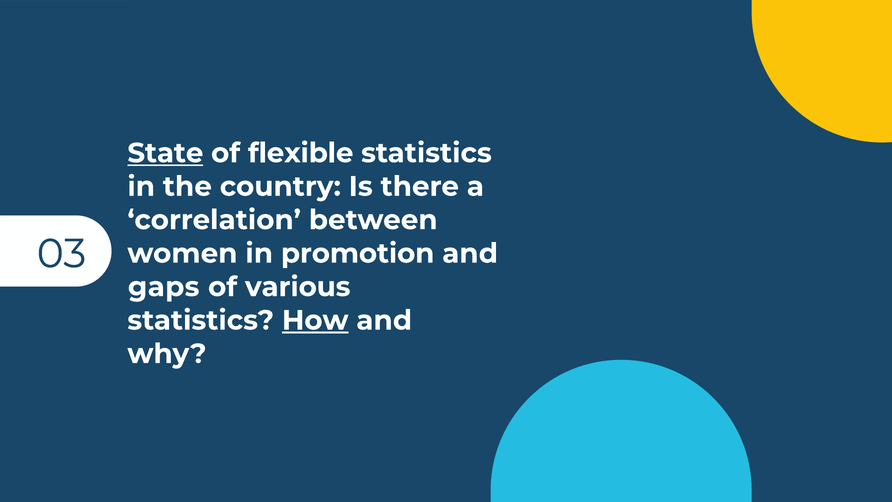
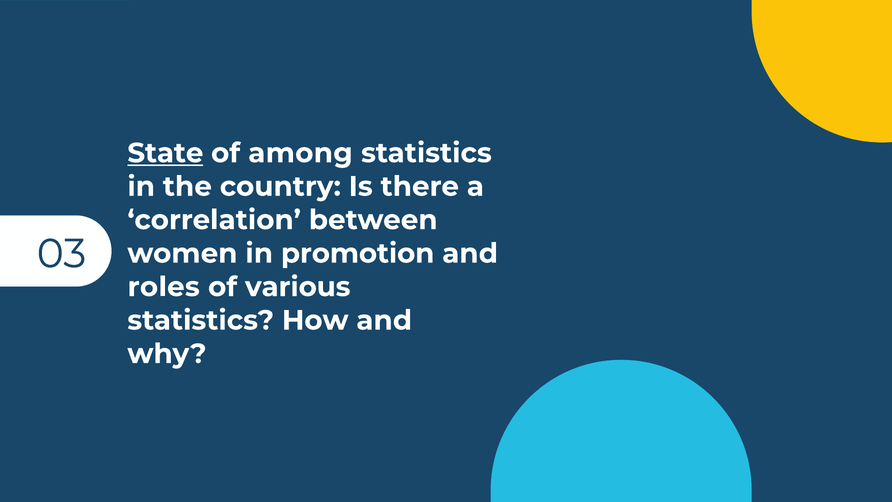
flexible: flexible -> among (300, 153)
gaps: gaps -> roles (164, 287)
How underline: present -> none (315, 320)
